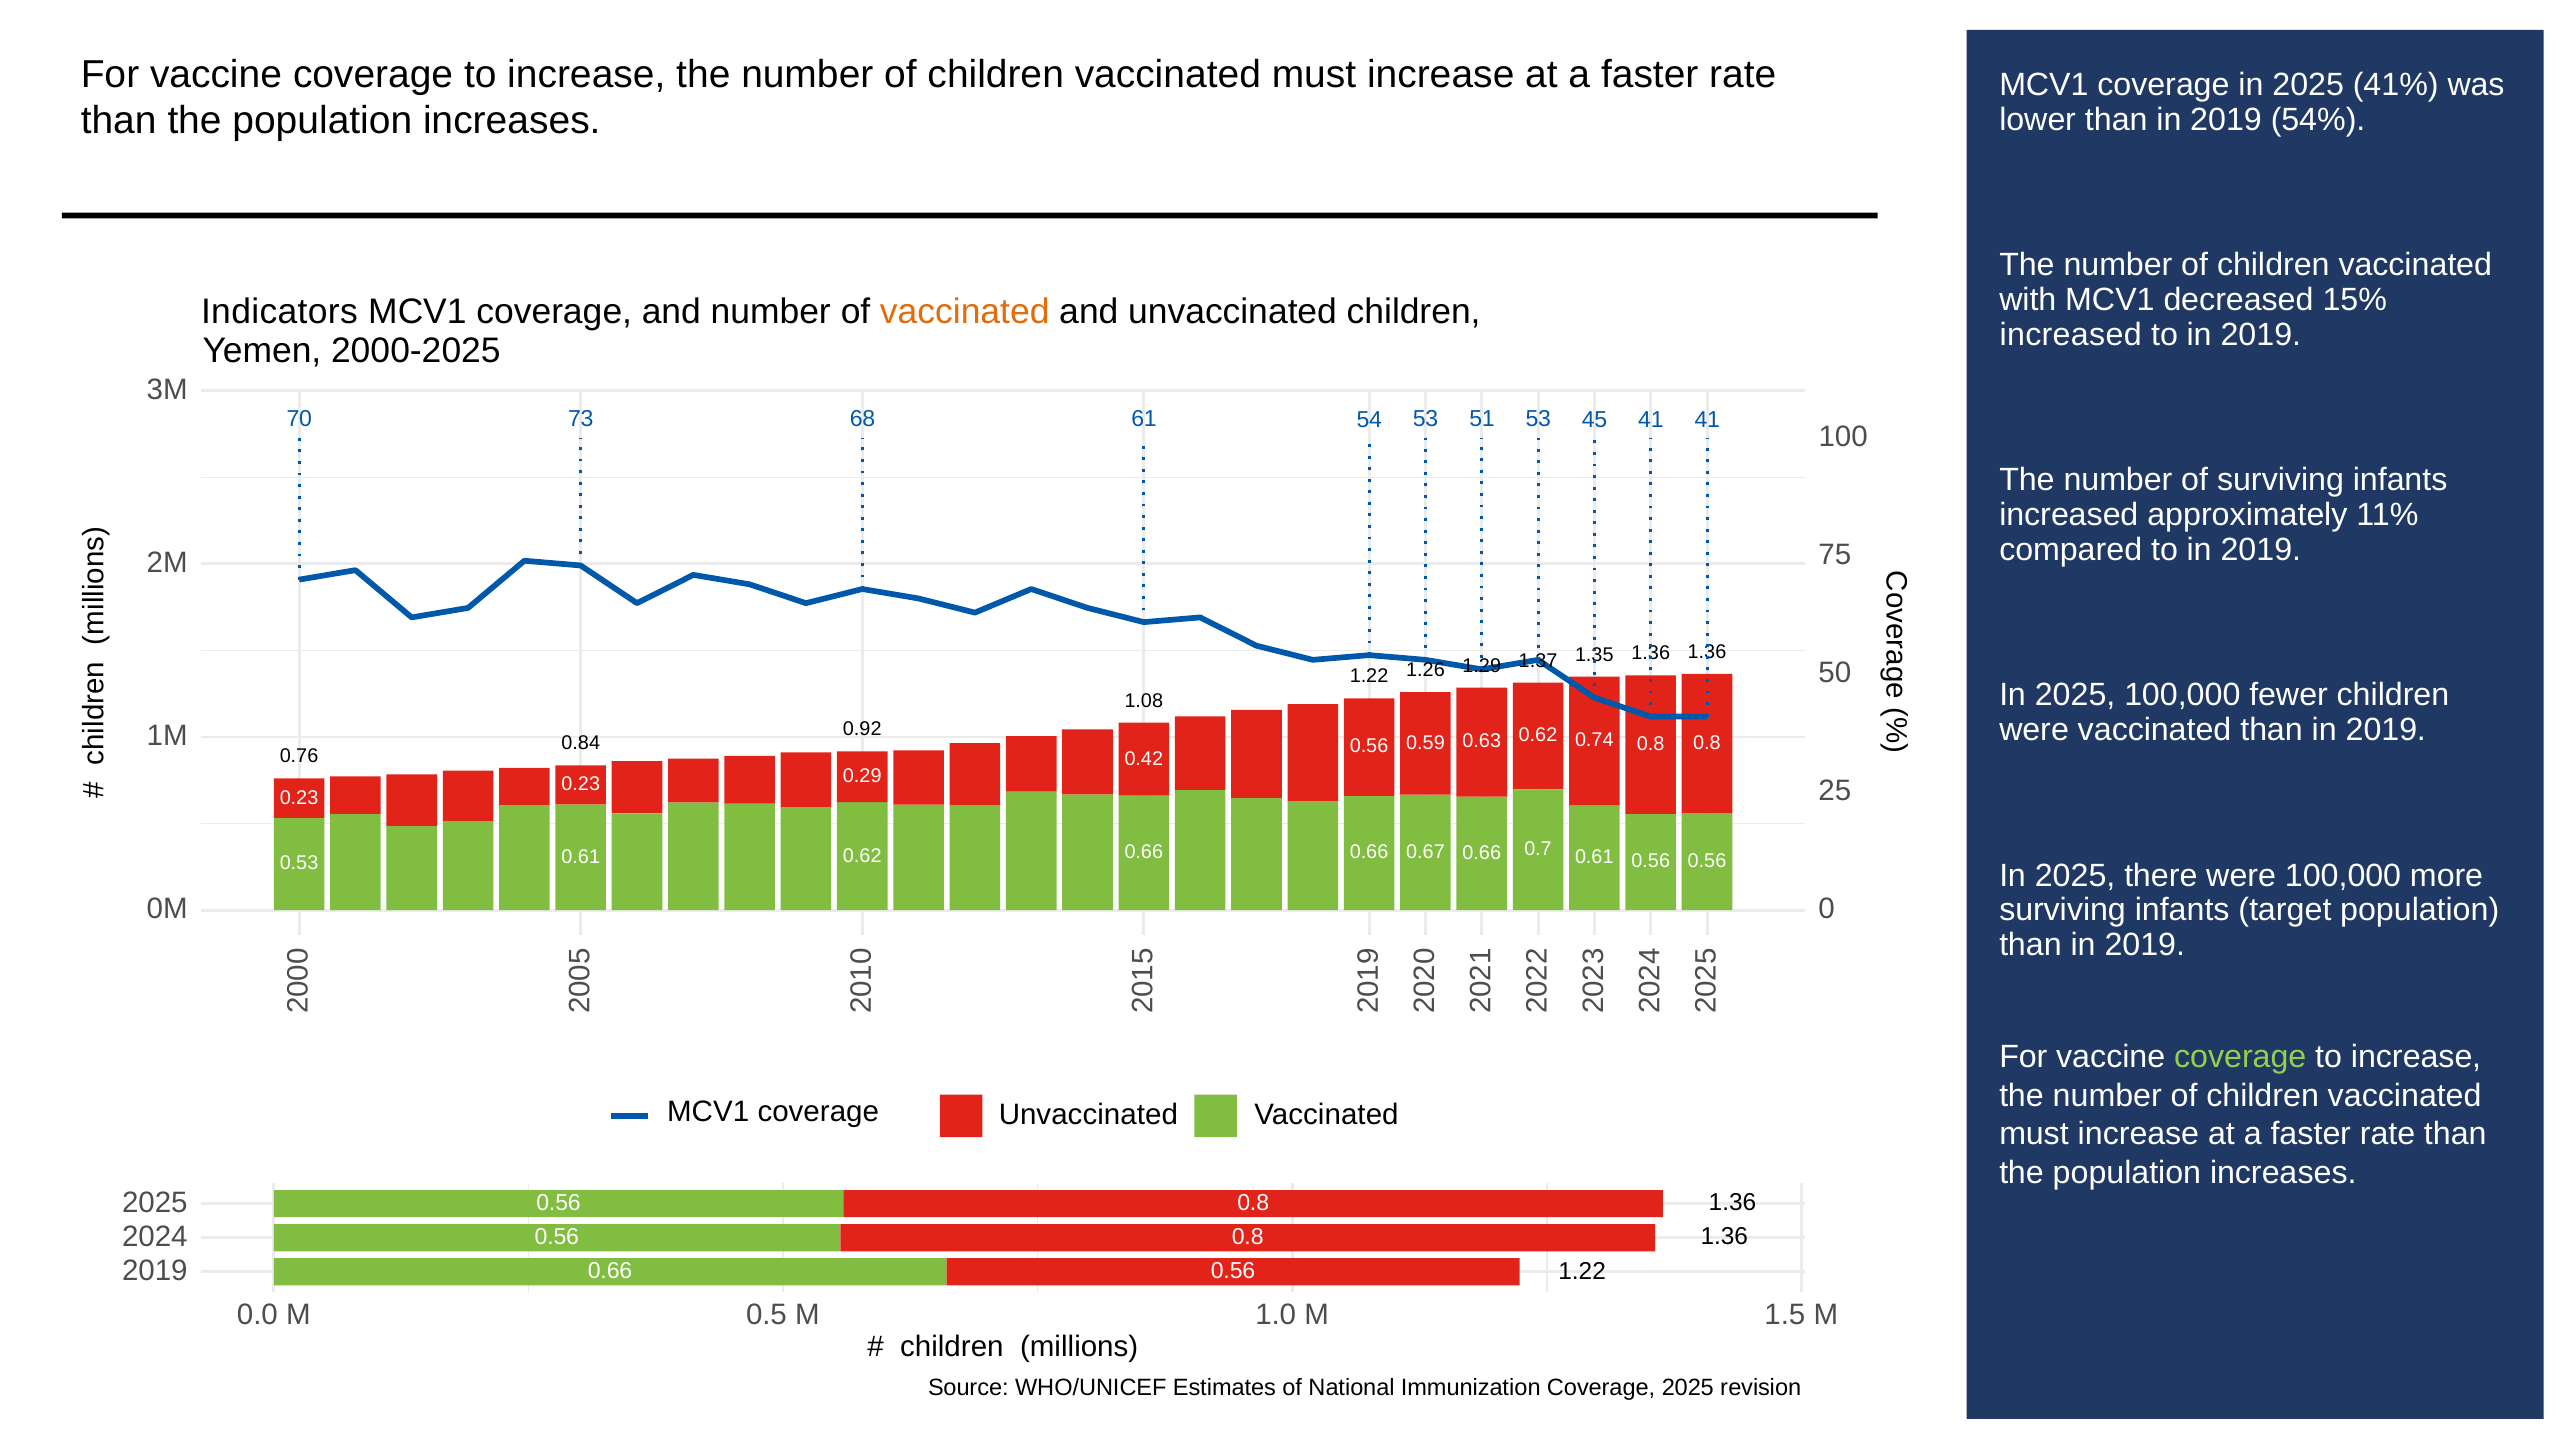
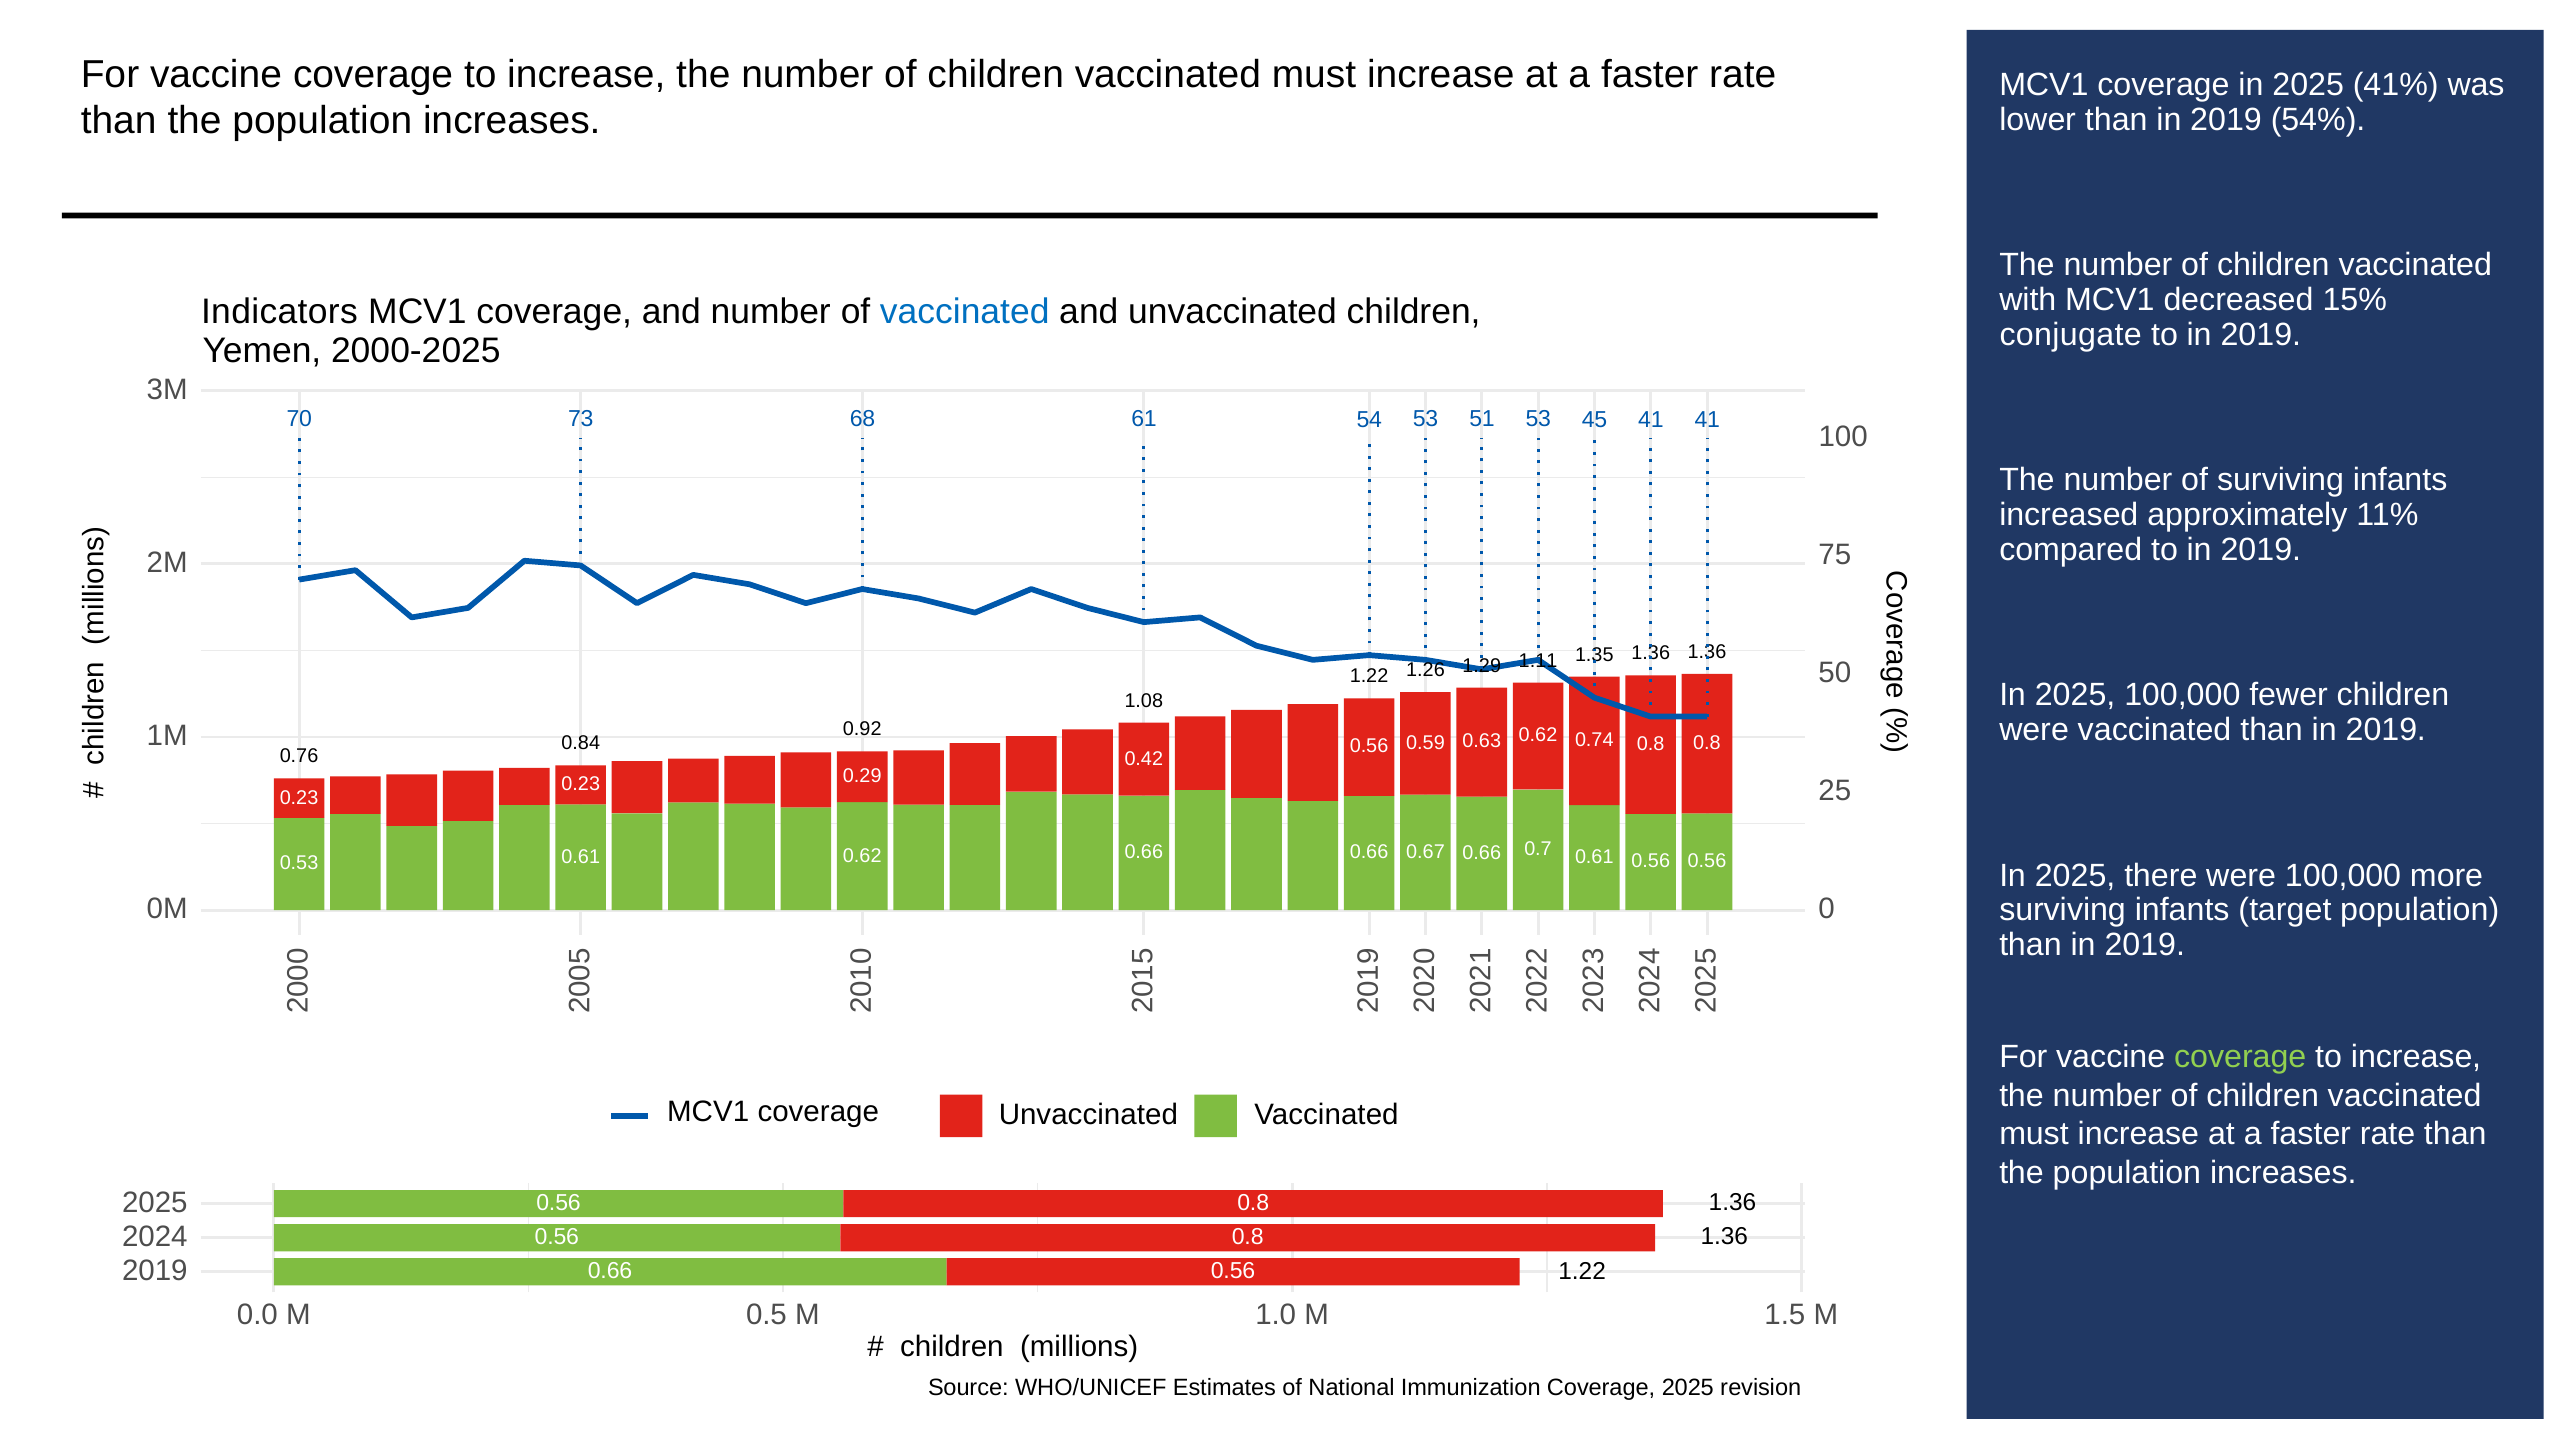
vaccinated colour: orange -> blue (965, 311)
increased: increased -> conjugate (2071, 335)
1.37: 1.37 -> 1.11 (1538, 661)
